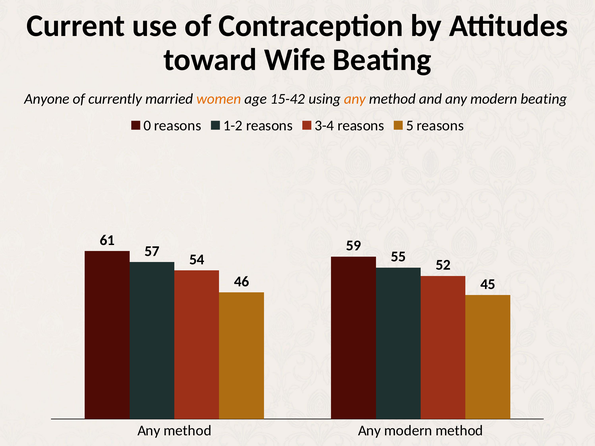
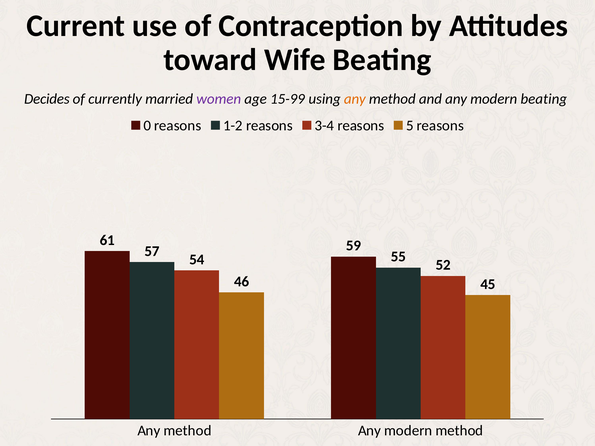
Anyone: Anyone -> Decides (47, 99)
women colour: orange -> purple (219, 99)
15-42: 15-42 -> 15-99 (287, 99)
